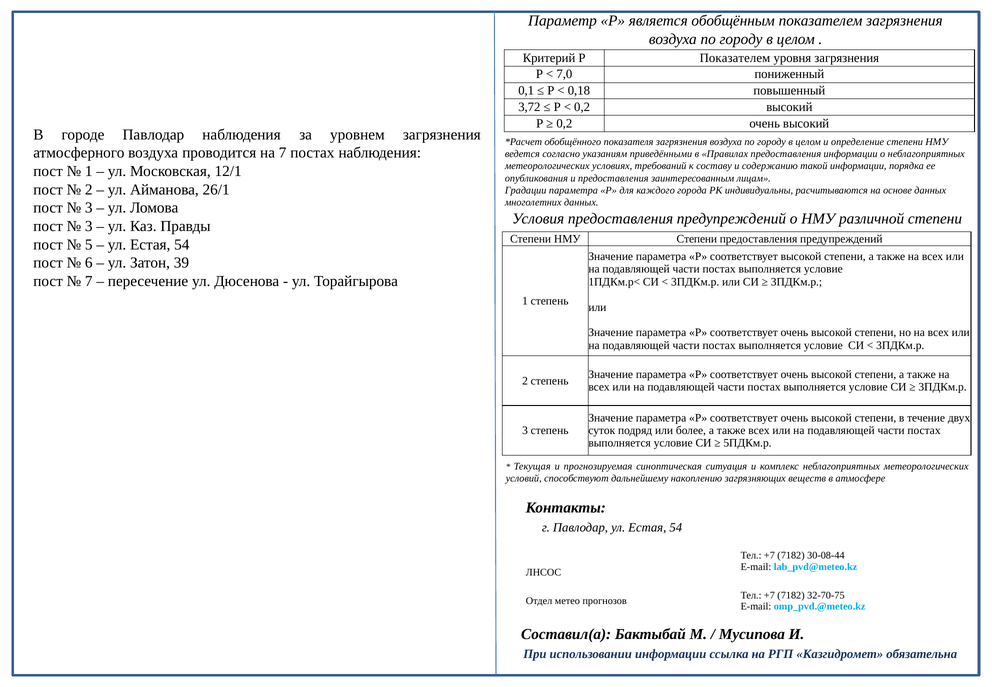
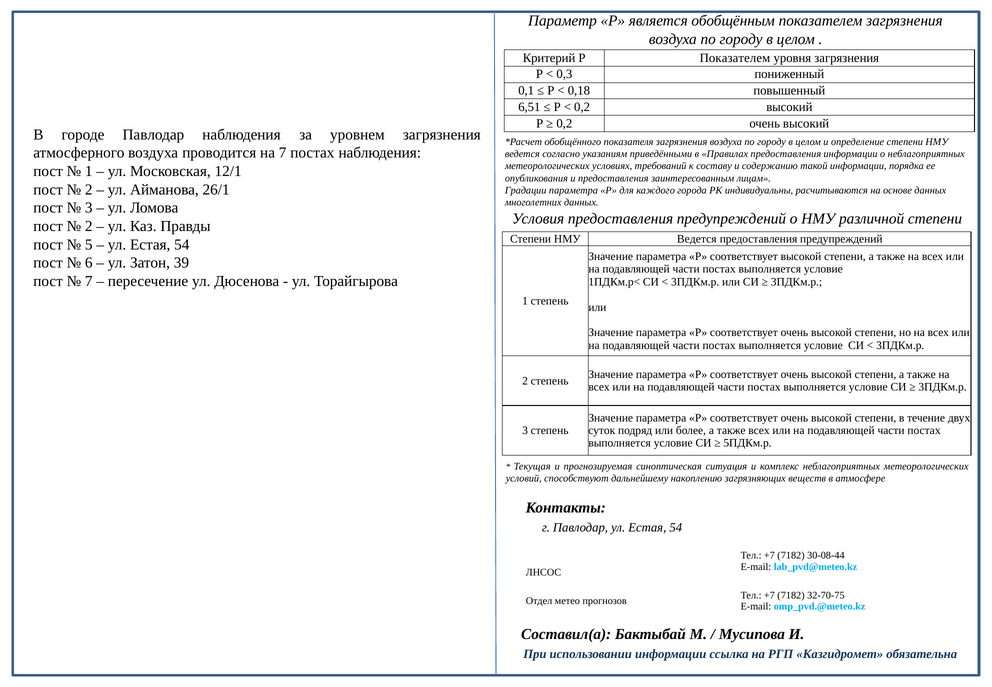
7,0: 7,0 -> 0,3 (564, 74)
3,72: 3,72 -> 6,51 (529, 107)
3: 3 -> 2 (89, 226)
Степени: Степени -> Ведется (697, 239)
